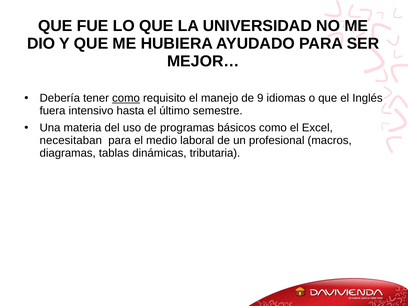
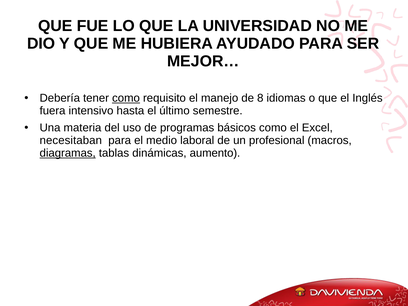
9: 9 -> 8 (260, 98)
diagramas underline: none -> present (68, 153)
tributaria: tributaria -> aumento (215, 153)
